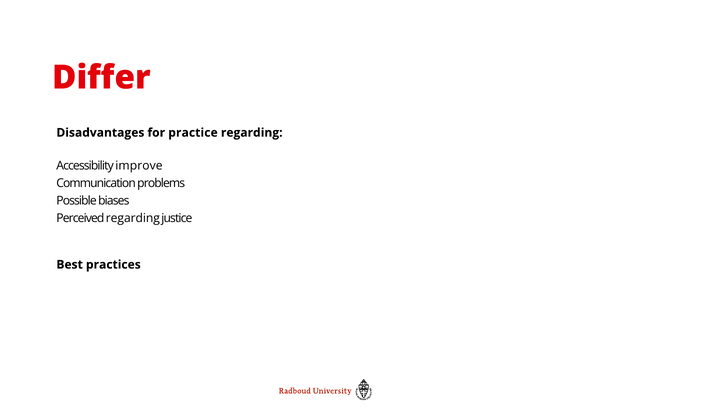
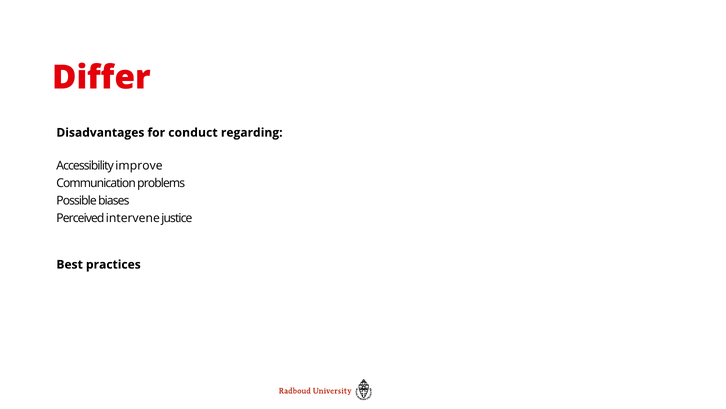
practice: practice -> conduct (193, 132)
Perceived regarding: regarding -> intervene (133, 218)
